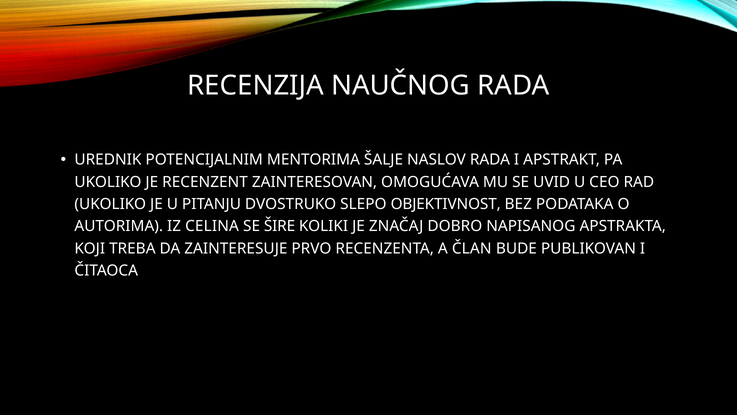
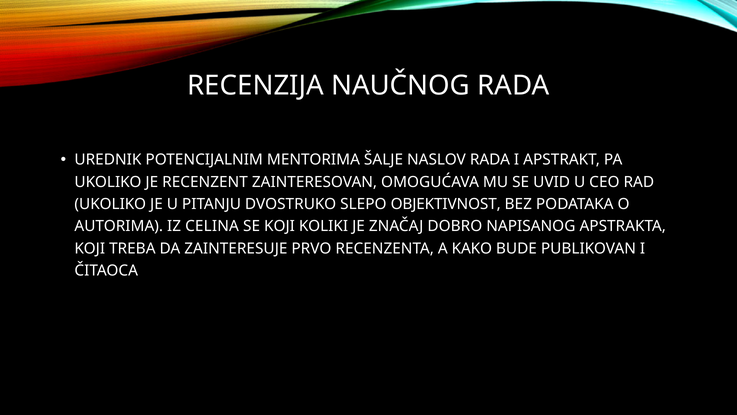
SE ŠIRE: ŠIRE -> KOJI (279, 226)
ČLAN: ČLAN -> KAKO (472, 248)
